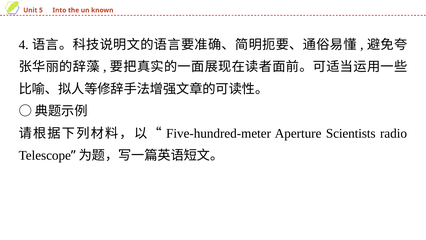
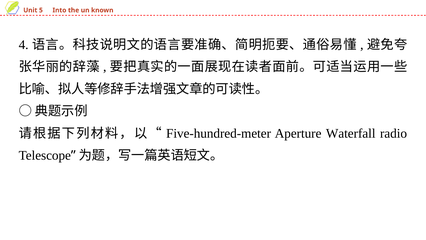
Scientists: Scientists -> Waterfall (351, 133)
